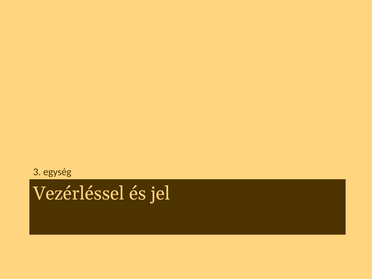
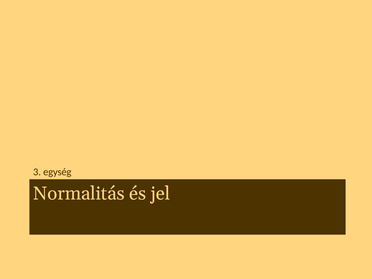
Vezérléssel: Vezérléssel -> Normalitás (79, 194)
